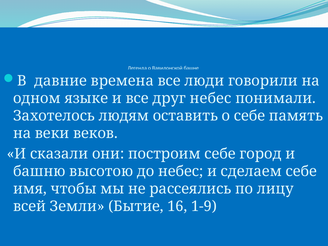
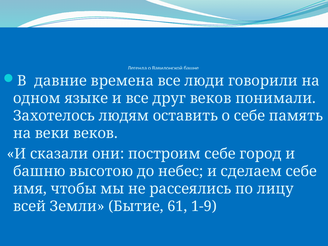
друг небес: небес -> веков (211, 98)
16: 16 -> 61 (177, 206)
